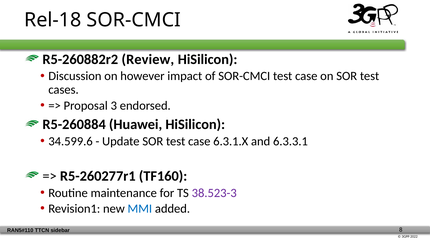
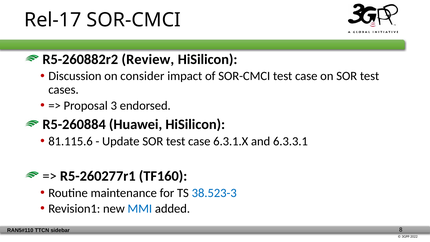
Rel-18: Rel-18 -> Rel-17 (53, 20)
however: however -> consider (142, 76)
34.599.6: 34.599.6 -> 81.115.6 (71, 141)
38.523-3 colour: purple -> blue (214, 193)
